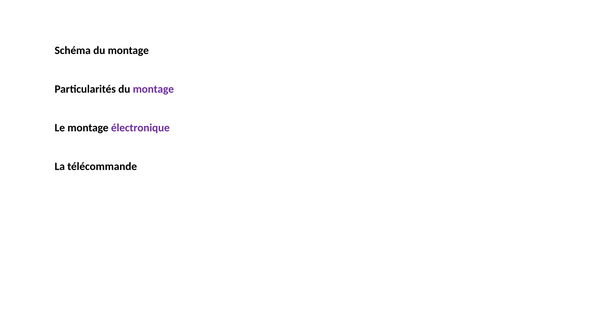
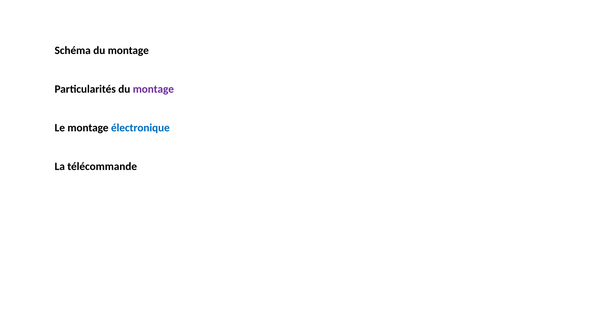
électronique colour: purple -> blue (140, 128)
